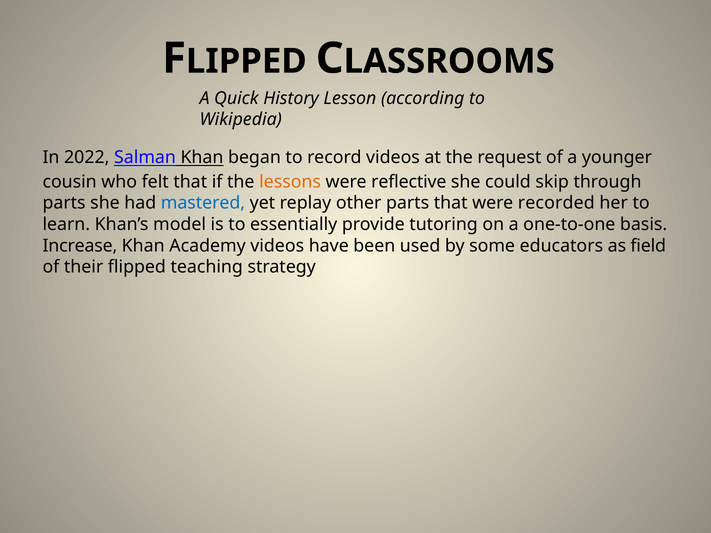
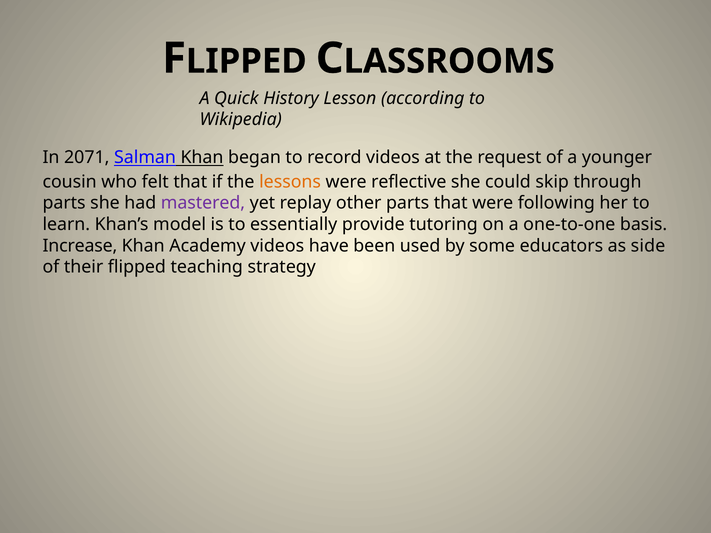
2022: 2022 -> 2071 (87, 158)
mastered colour: blue -> purple (203, 203)
recorded: recorded -> following (556, 203)
field: field -> side (648, 246)
